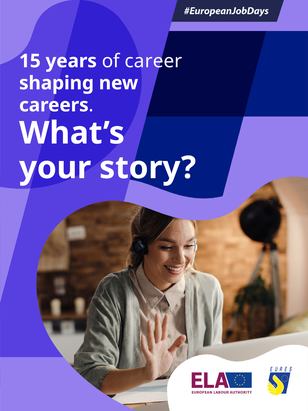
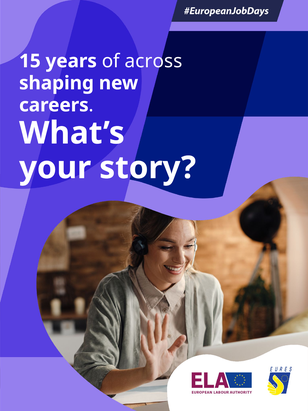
career: career -> across (153, 61)
